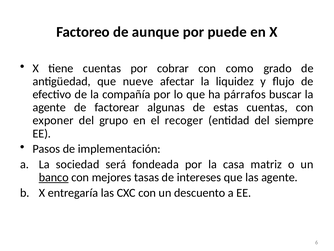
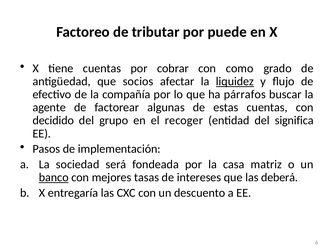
aunque: aunque -> tributar (156, 32)
nueve: nueve -> socios (138, 81)
liquidez underline: none -> present (235, 81)
exponer: exponer -> decidido (53, 120)
siempre: siempre -> significa (294, 120)
las agente: agente -> deberá (280, 177)
